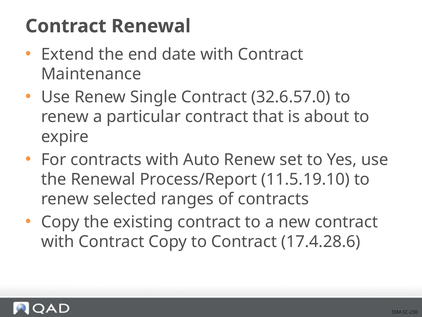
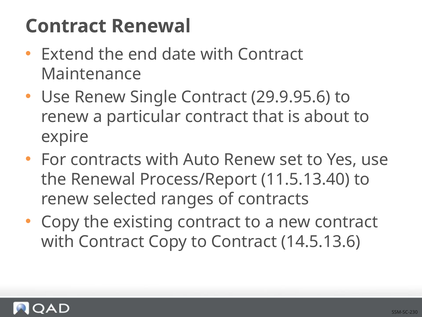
32.6.57.0: 32.6.57.0 -> 29.9.95.6 (291, 97)
11.5.19.10: 11.5.19.10 -> 11.5.13.40 (306, 179)
17.4.28.6: 17.4.28.6 -> 14.5.13.6 (321, 241)
